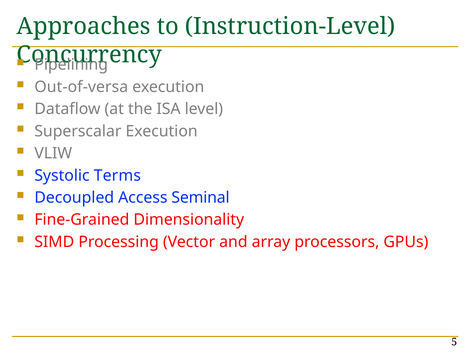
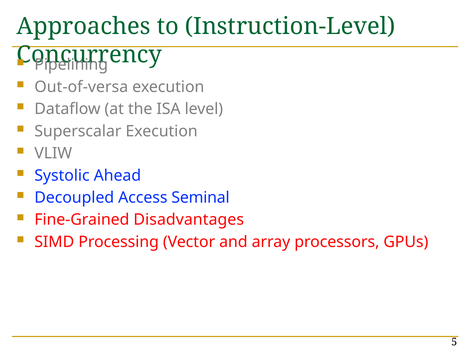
Terms: Terms -> Ahead (117, 175)
Dimensionality: Dimensionality -> Disadvantages (189, 219)
